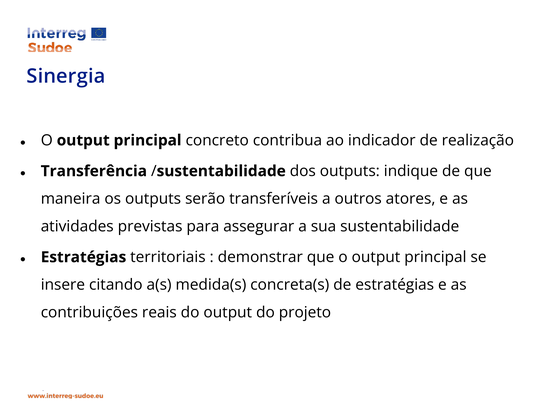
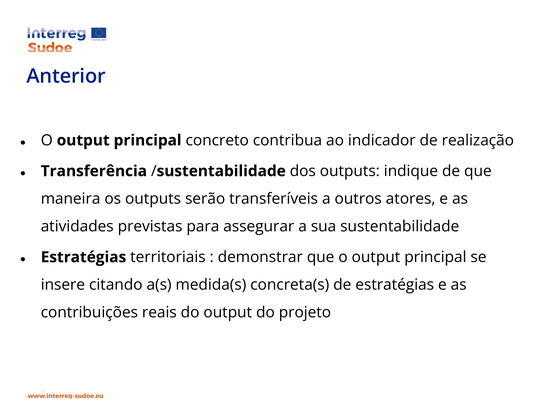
Sinergia: Sinergia -> Anterior (66, 76)
